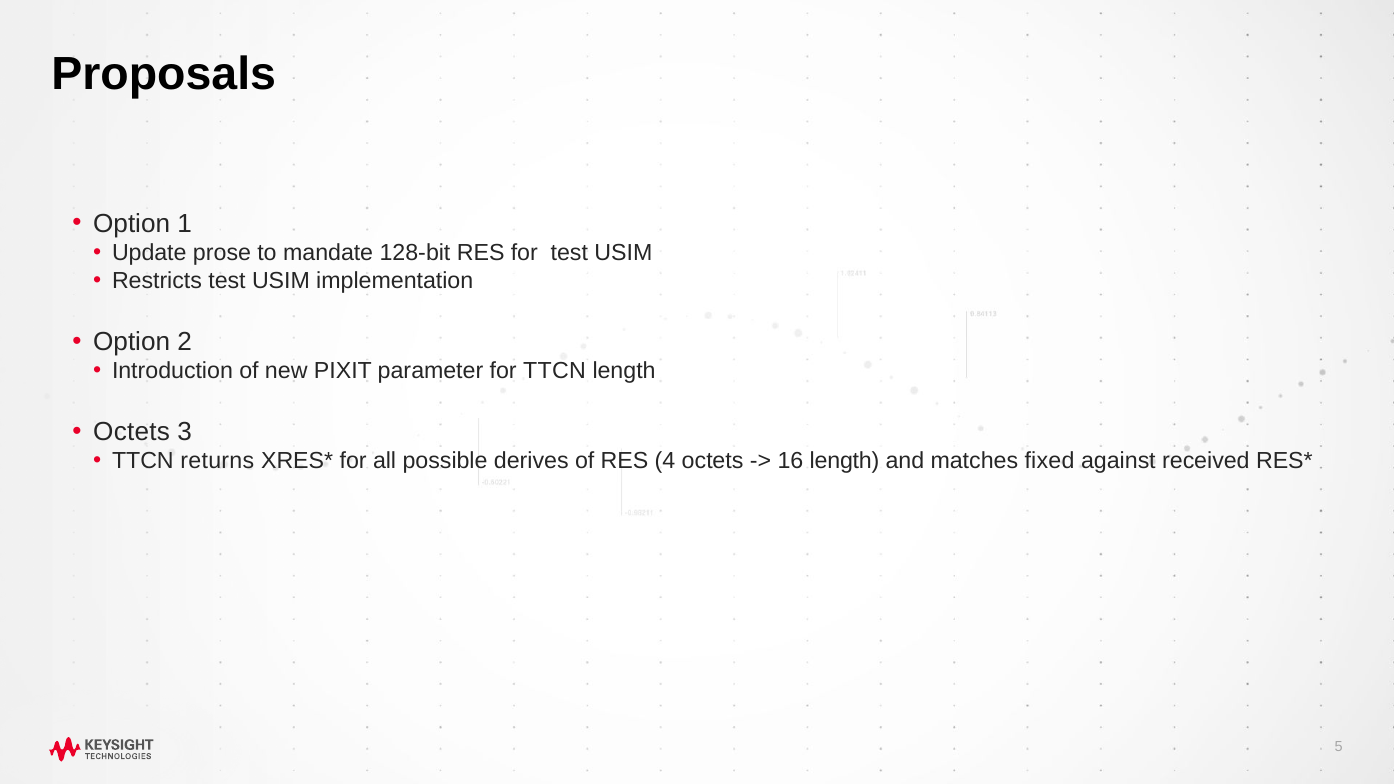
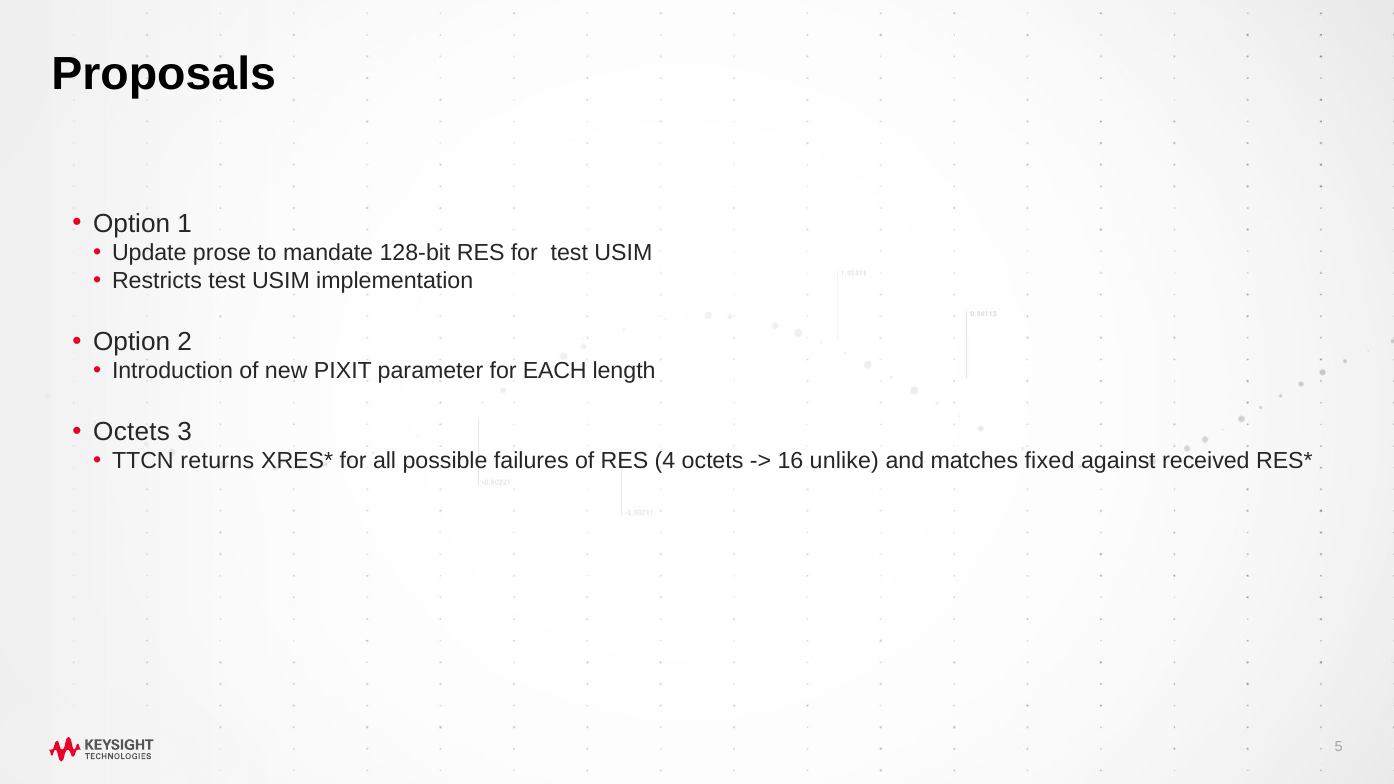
for TTCN: TTCN -> EACH (555, 371)
derives: derives -> failures (531, 461)
16 length: length -> unlike (844, 461)
